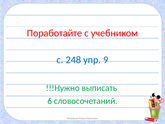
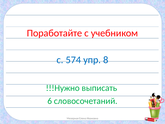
248: 248 -> 574 (73, 60)
9: 9 -> 8 (106, 60)
